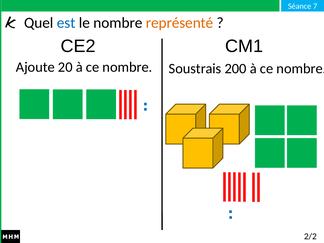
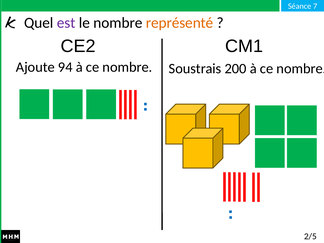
est colour: blue -> purple (66, 23)
20: 20 -> 94 (65, 67)
2/2: 2/2 -> 2/5 (310, 236)
